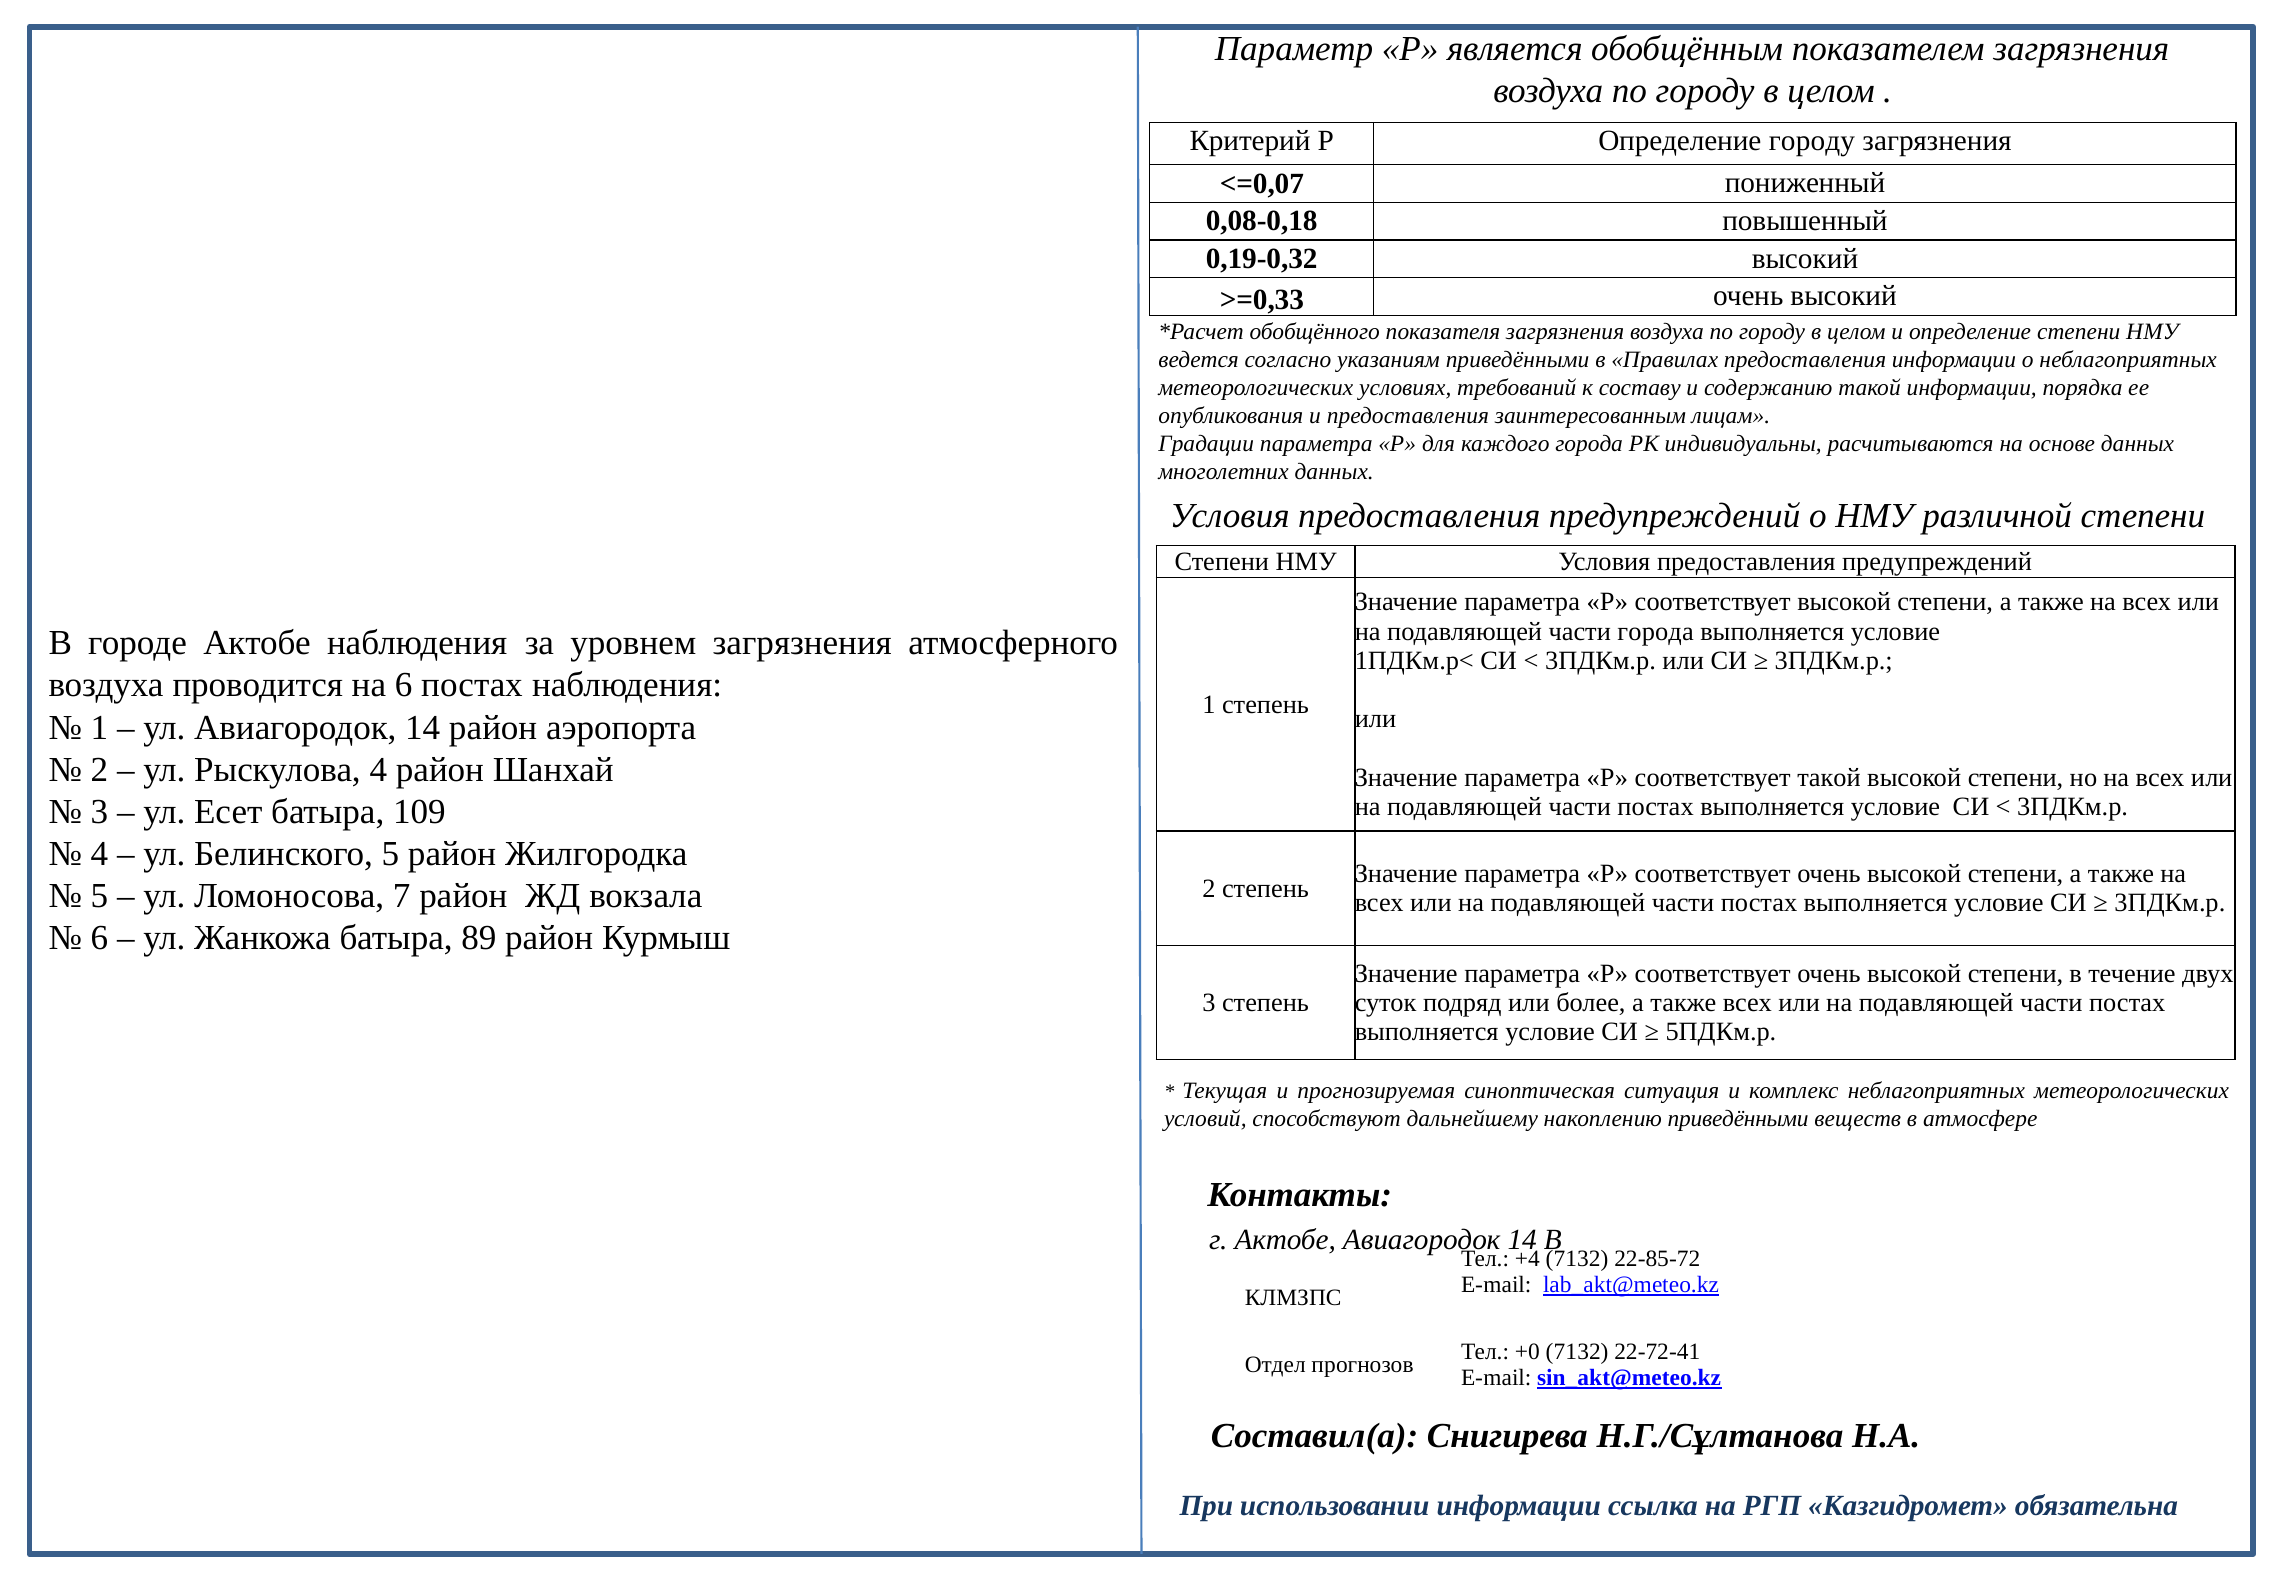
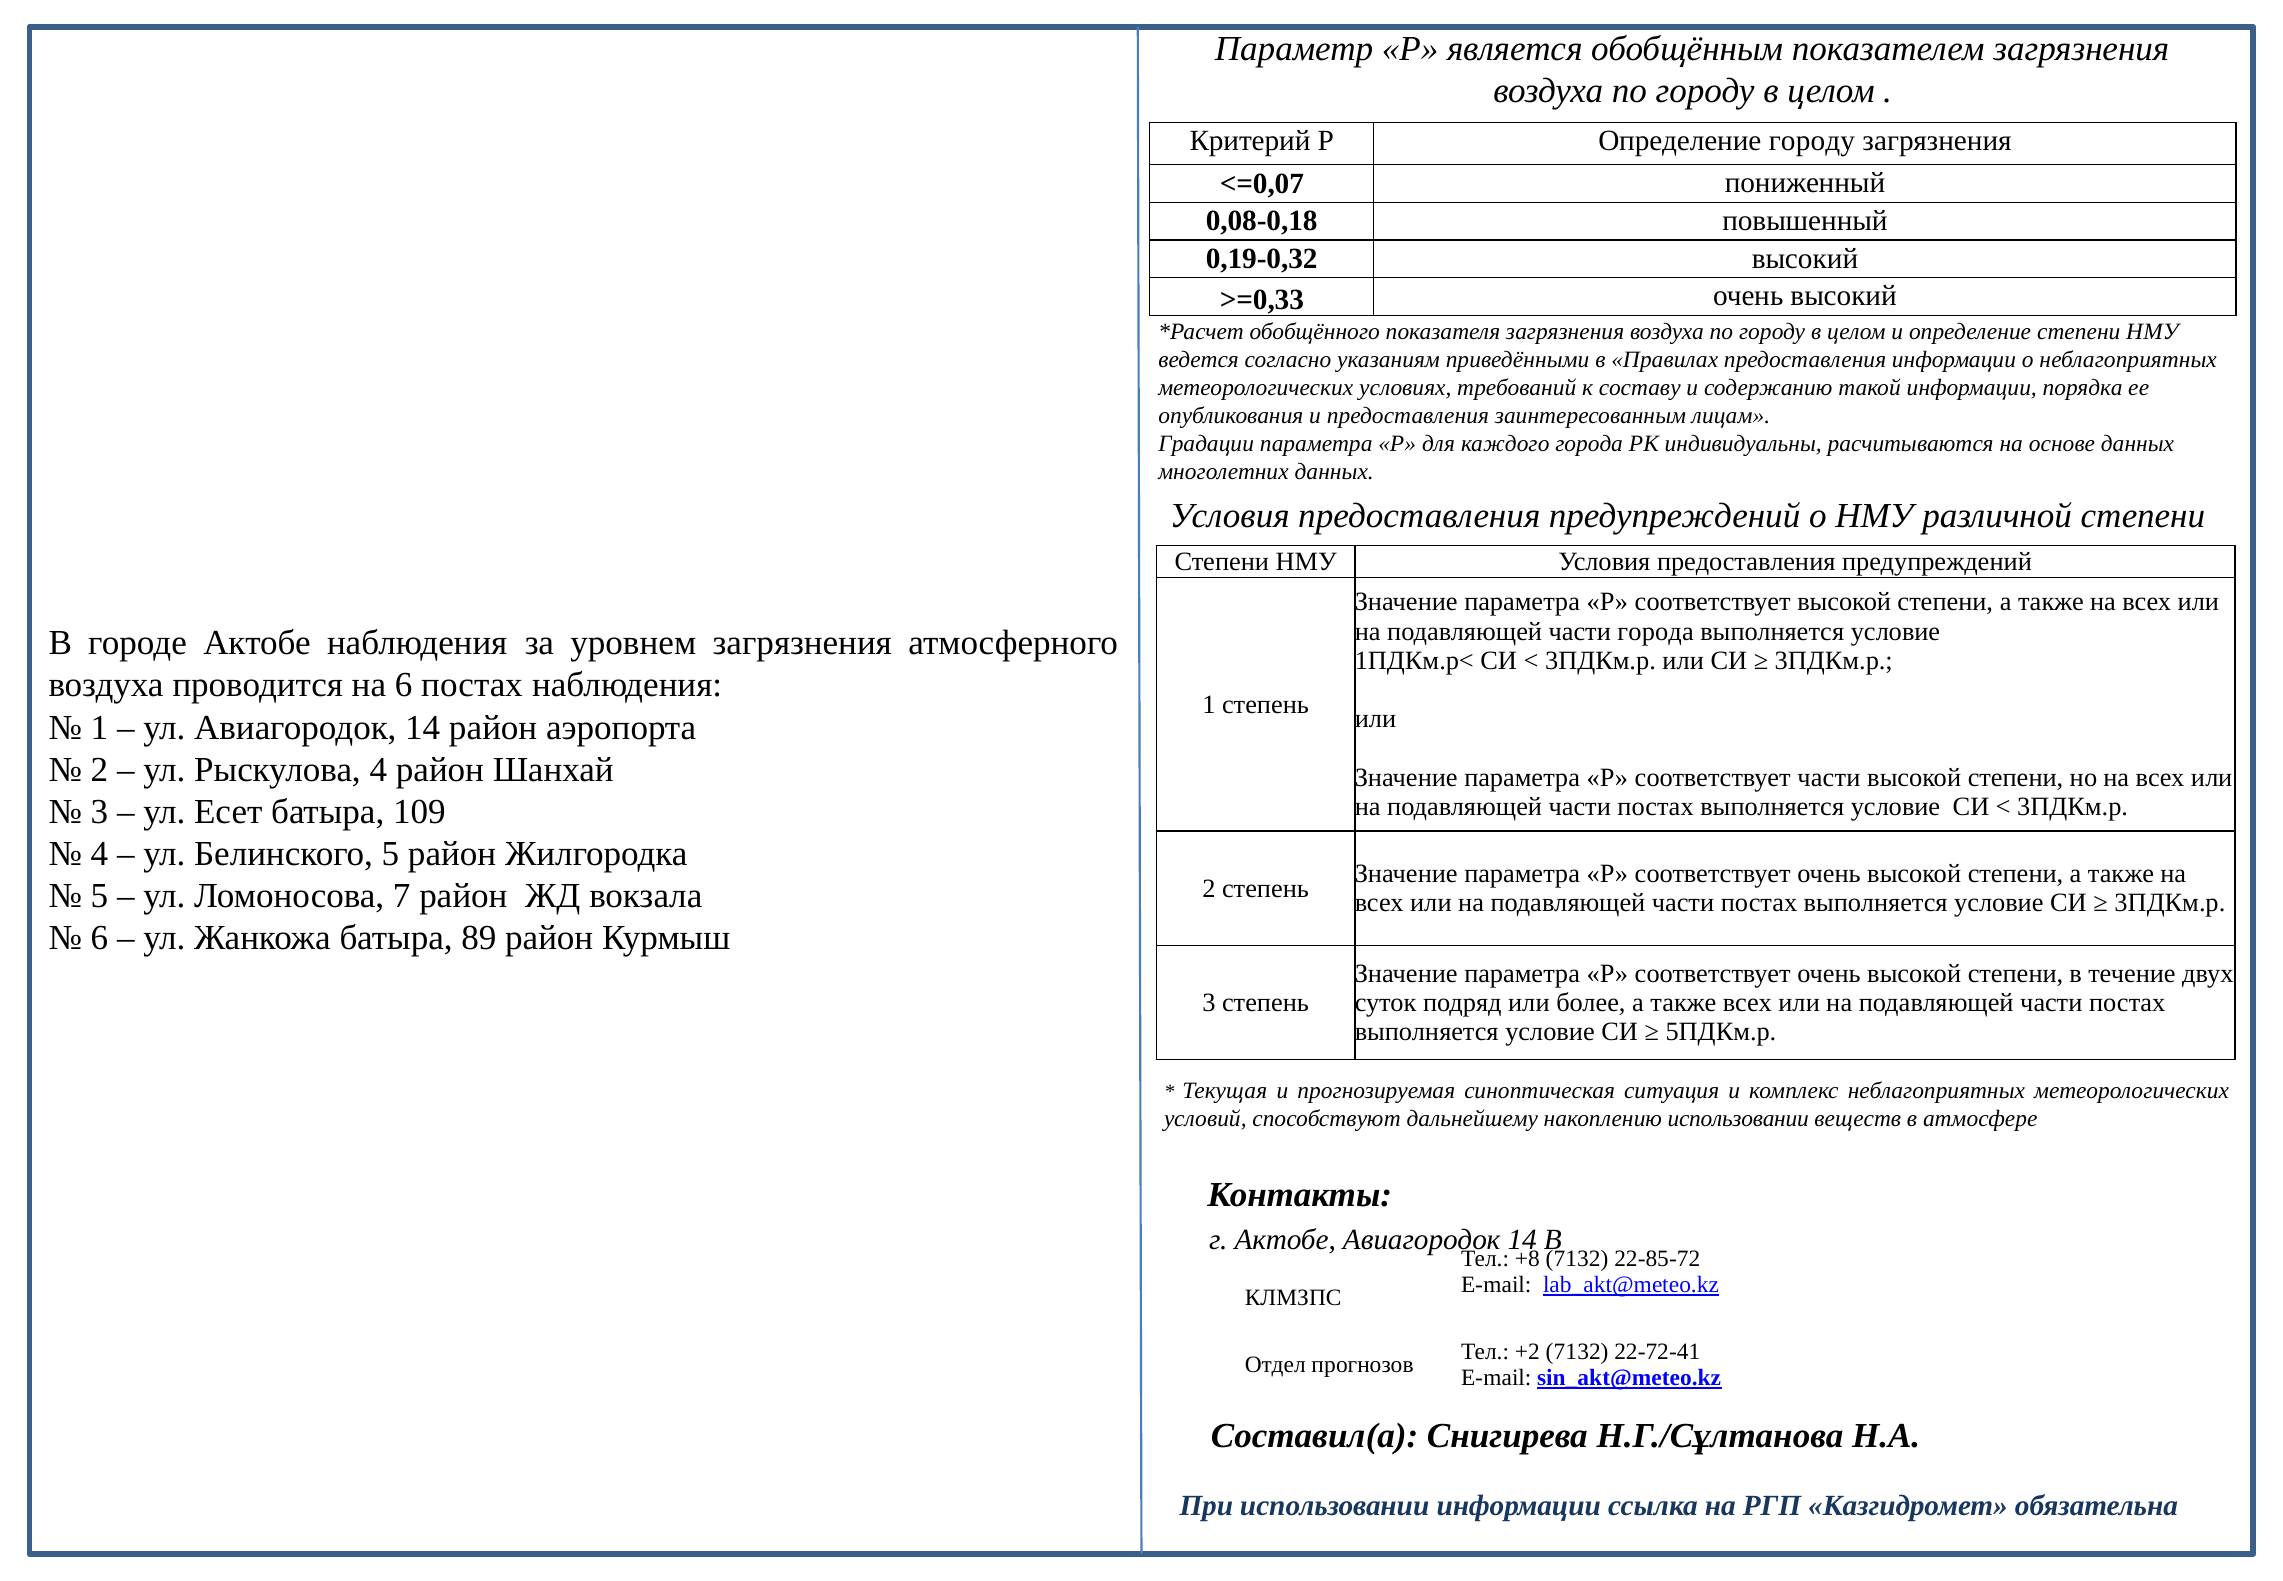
соответствует такой: такой -> части (1829, 777)
накоплению приведёнными: приведёнными -> использовании (1738, 1119)
+4: +4 -> +8 (1527, 1258)
+0: +0 -> +2 (1527, 1351)
